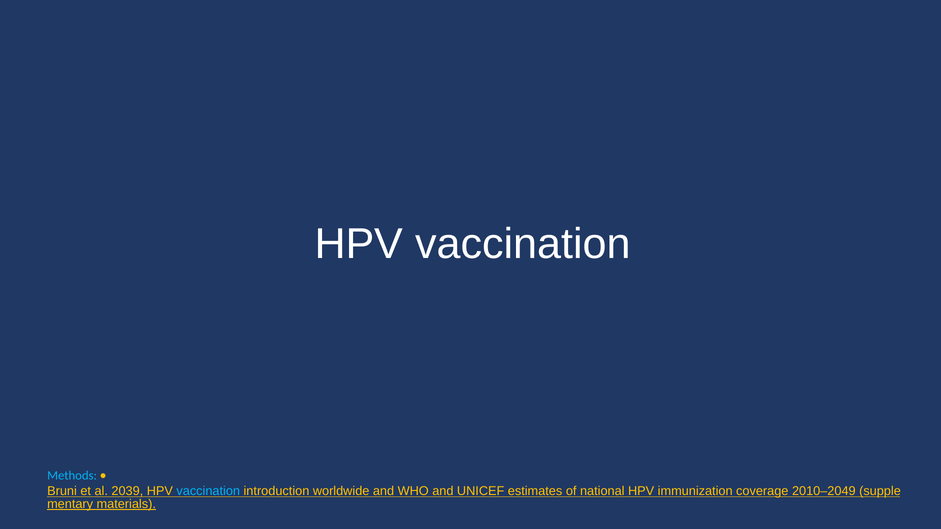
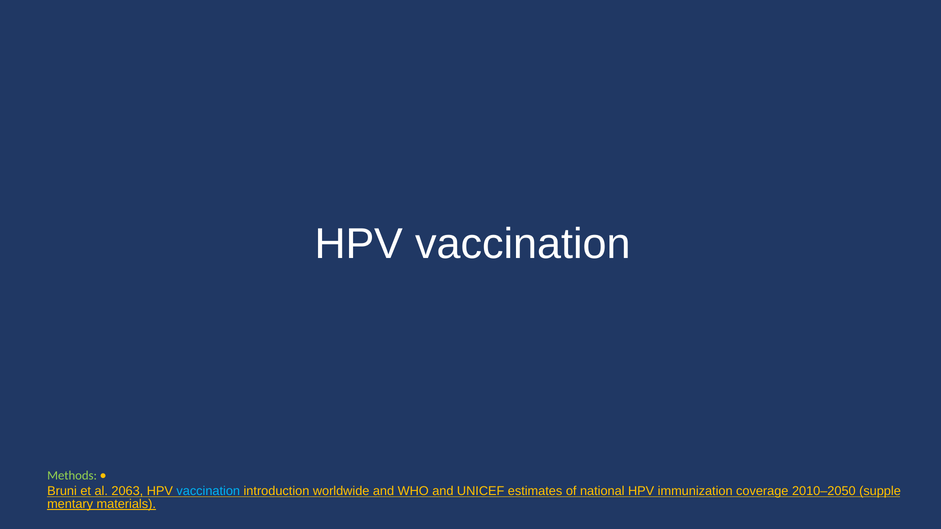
Methods colour: light blue -> light green (72, 476)
2039: 2039 -> 2063 (127, 491)
2010–2049: 2010–2049 -> 2010–2050 (824, 491)
